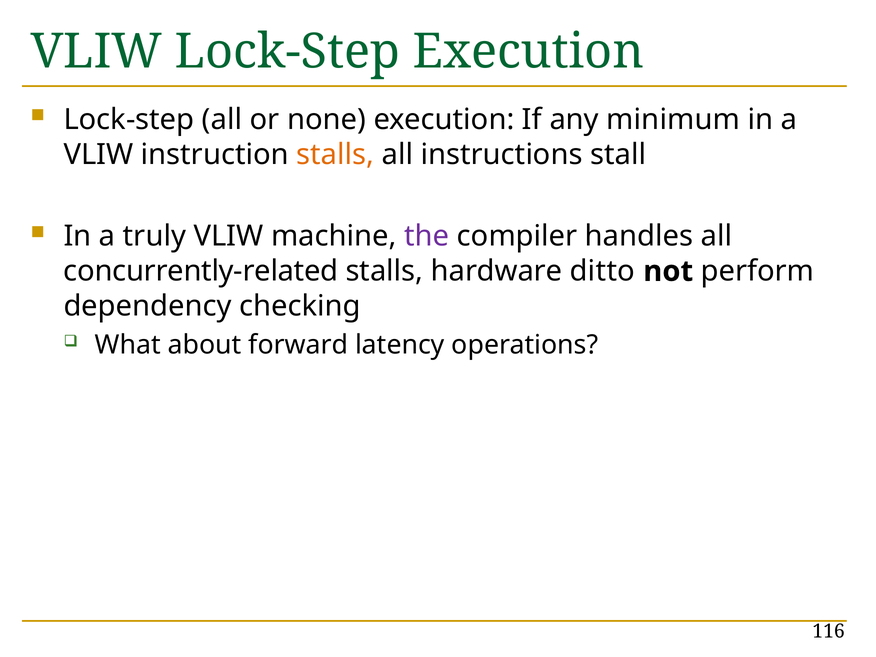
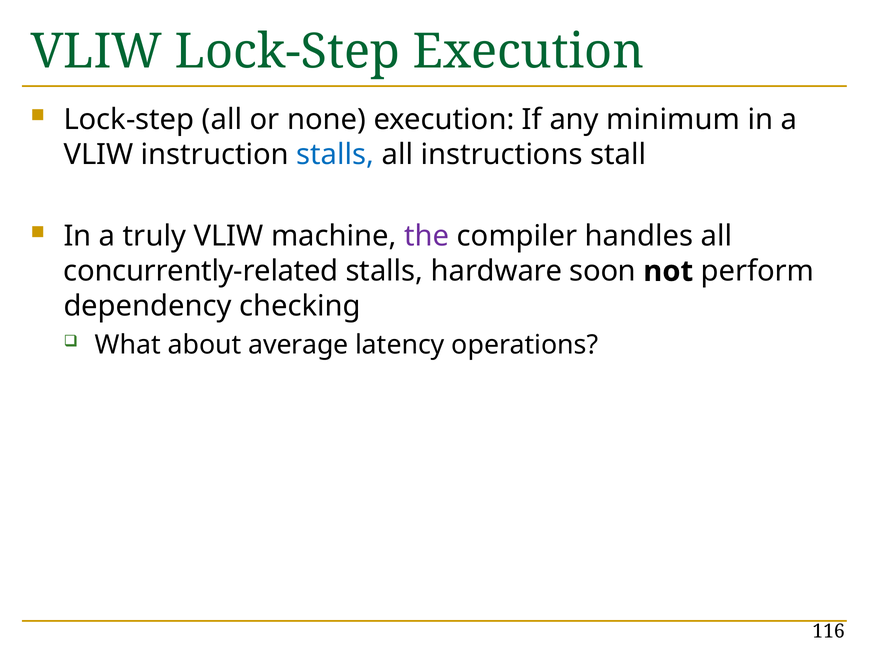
stalls colour: orange -> blue (335, 154)
ditto: ditto -> soon (603, 271)
forward: forward -> average (298, 345)
